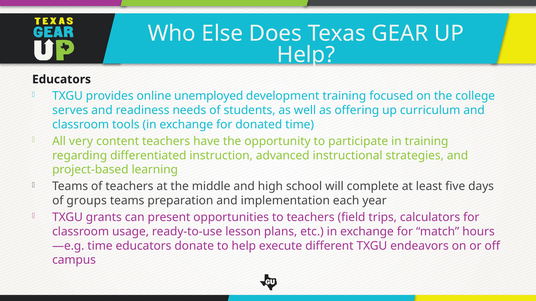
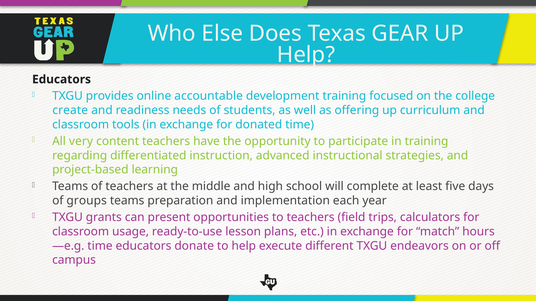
unemployed: unemployed -> accountable (209, 96)
serves: serves -> create (70, 110)
